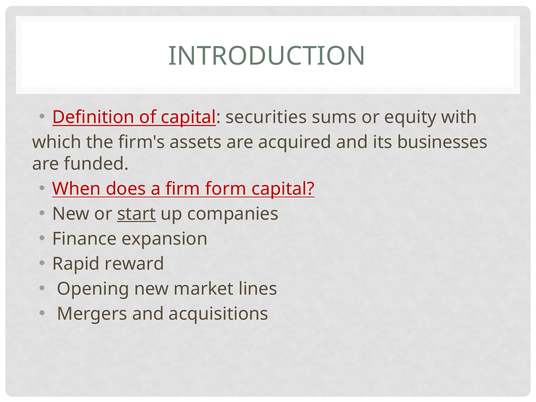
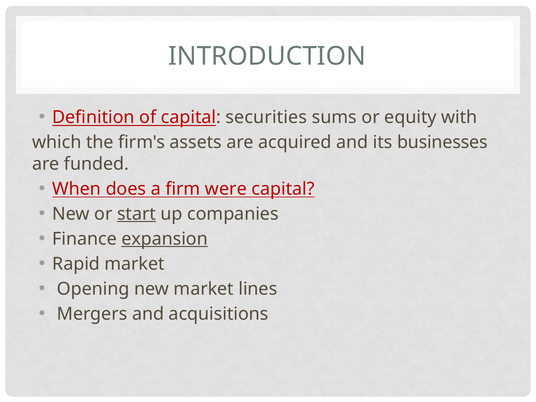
form: form -> were (226, 189)
expansion underline: none -> present (165, 239)
Rapid reward: reward -> market (135, 264)
